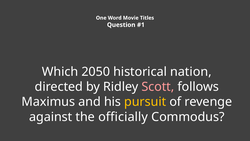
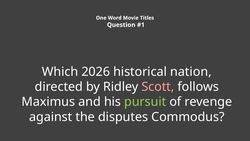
2050: 2050 -> 2026 (96, 72)
pursuit colour: yellow -> light green (145, 102)
officially: officially -> disputes (123, 117)
